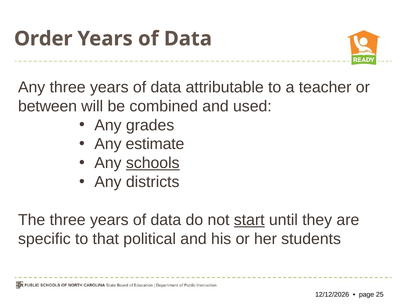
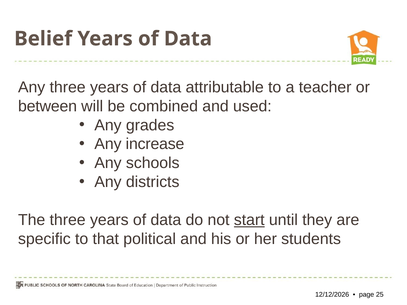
Order: Order -> Belief (43, 39)
estimate: estimate -> increase (155, 144)
schools underline: present -> none (153, 163)
